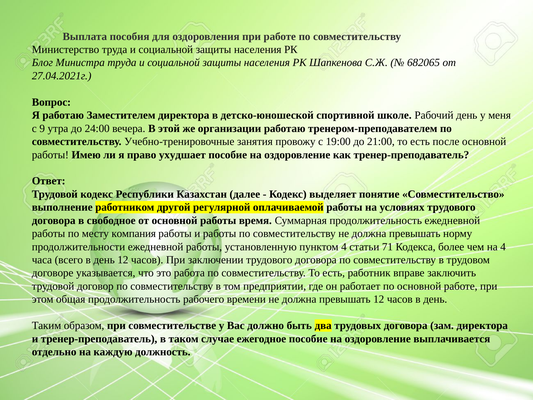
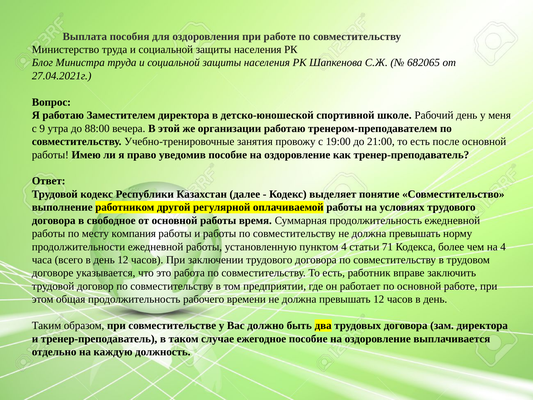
24:00: 24:00 -> 88:00 (97, 128)
ухудшает: ухудшает -> уведомив (182, 155)
